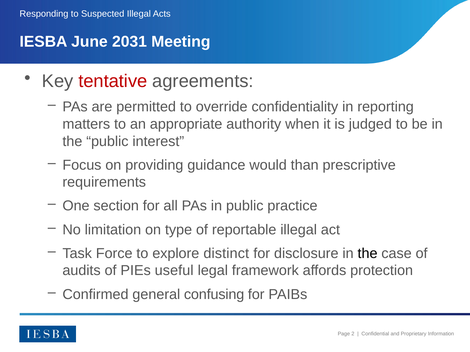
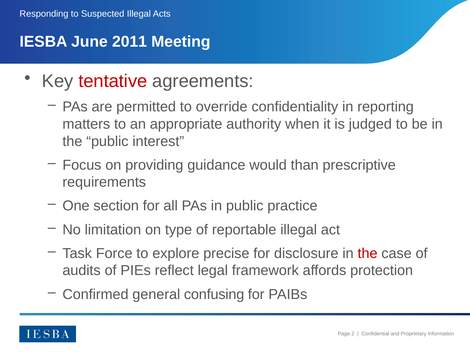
2031: 2031 -> 2011 (129, 42)
distinct: distinct -> precise (226, 254)
the colour: black -> red (368, 254)
useful: useful -> reflect (174, 271)
